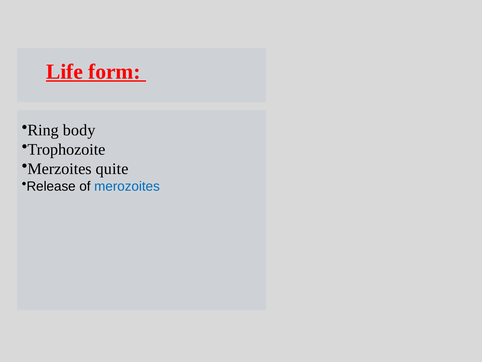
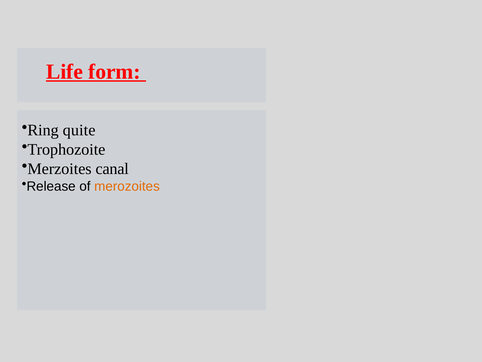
body: body -> quite (79, 130)
quite: quite -> canal (112, 169)
merozoites colour: blue -> orange (127, 186)
